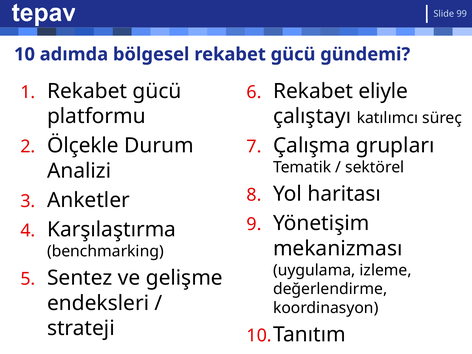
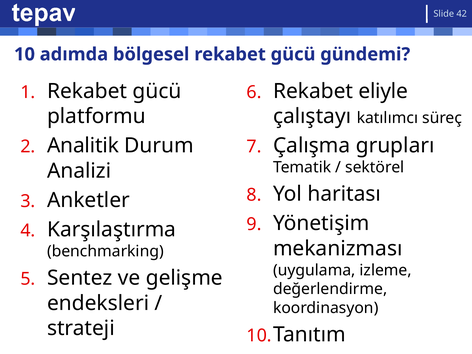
99: 99 -> 42 (462, 14)
Ölçekle: Ölçekle -> Analitik (83, 146)
